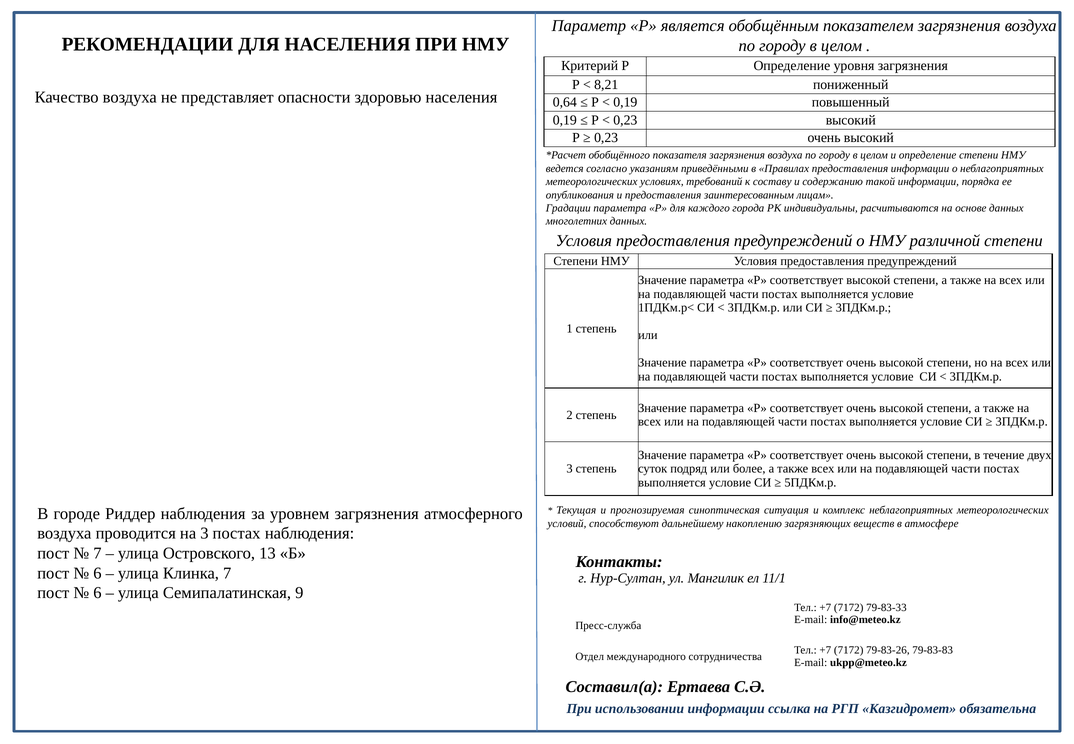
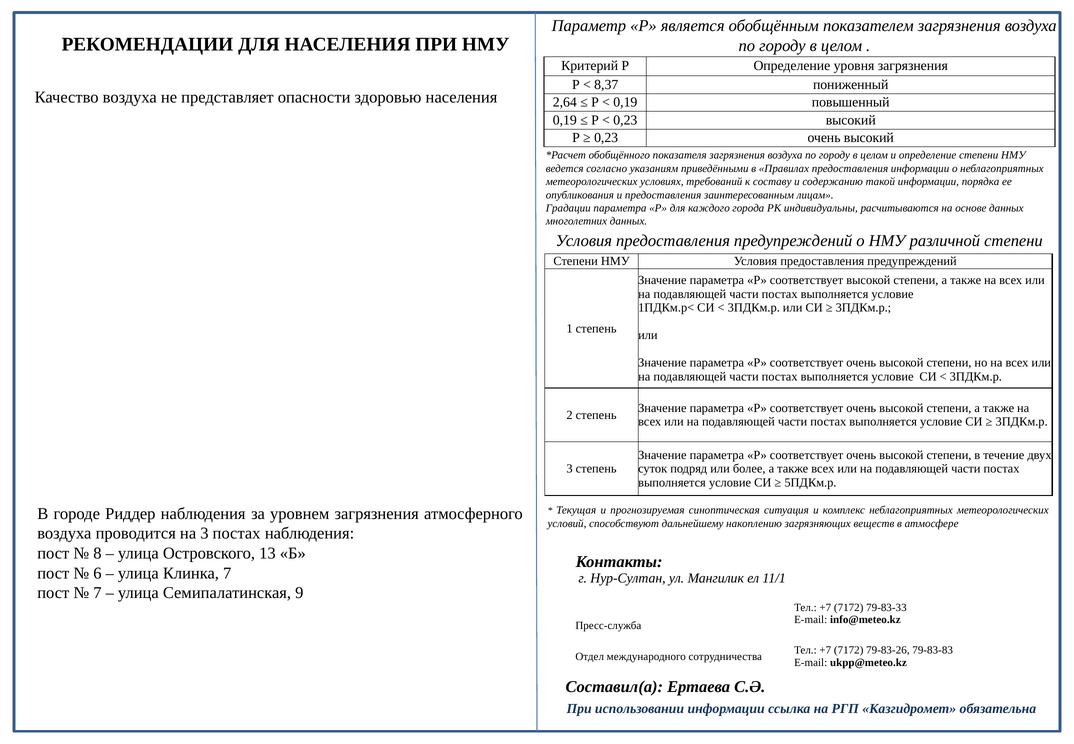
8,21: 8,21 -> 8,37 (606, 85)
0,64: 0,64 -> 2,64 (565, 102)
7: 7 -> 8 (97, 553)
6: 6 -> 7 (97, 593)
